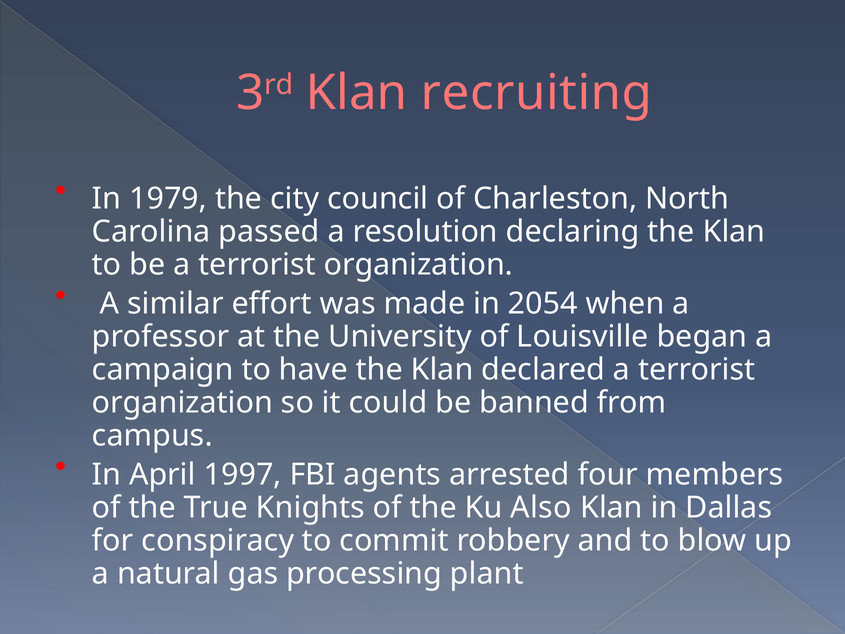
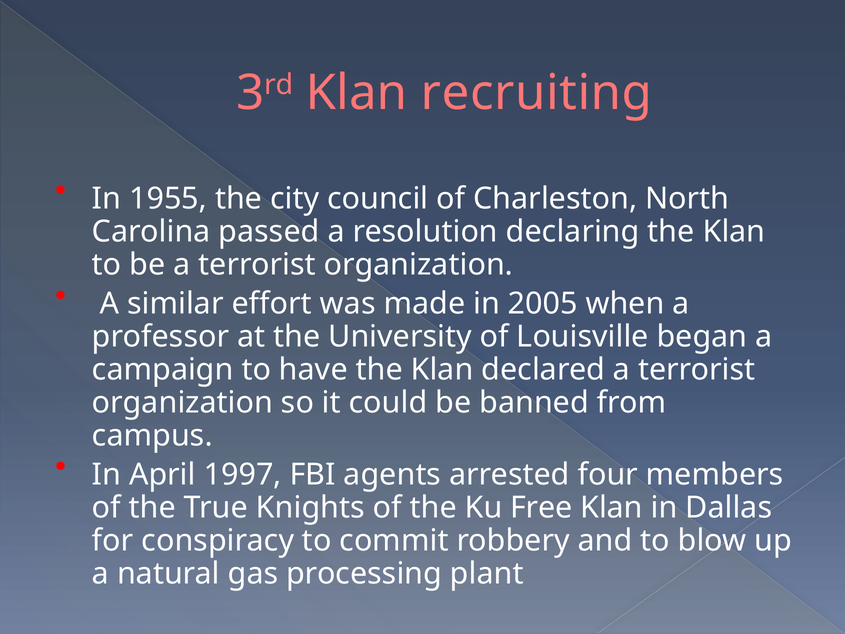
1979: 1979 -> 1955 (168, 199)
2054: 2054 -> 2005 (543, 304)
Also: Also -> Free (541, 508)
